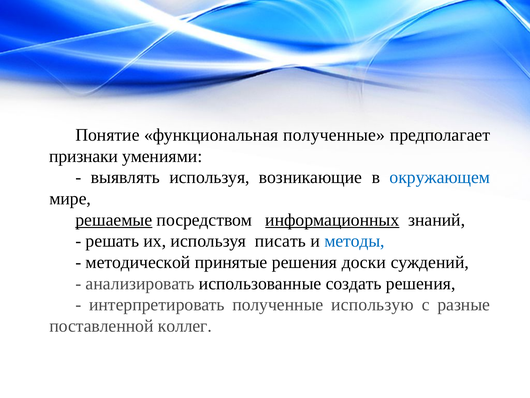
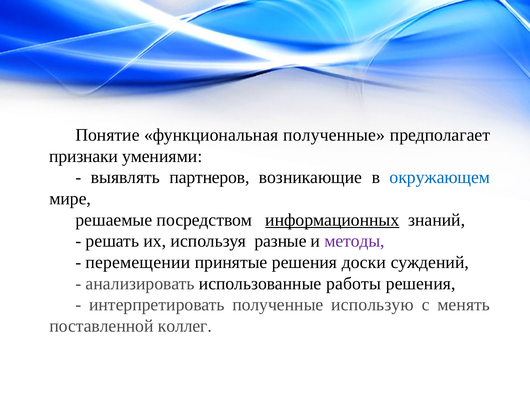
выявлять используя: используя -> партнеров (210, 177)
решаемые underline: present -> none (114, 220)
писать: писать -> разные (281, 241)
методы colour: blue -> purple (354, 241)
методической: методической -> перемещении (138, 262)
создать: создать -> работы (354, 283)
разные: разные -> менять (464, 304)
